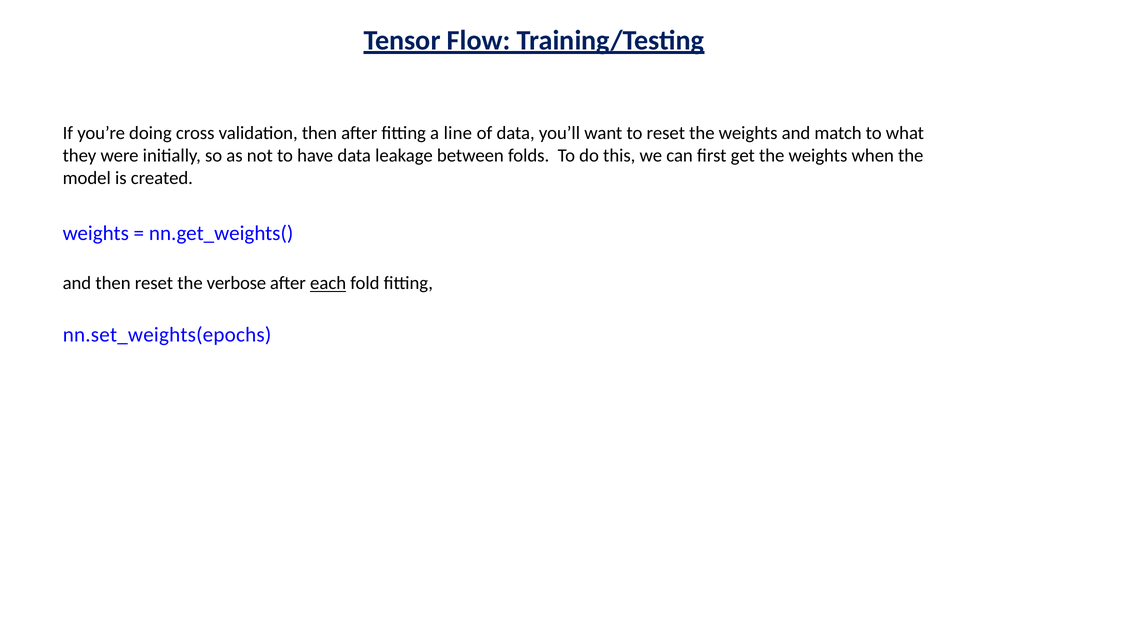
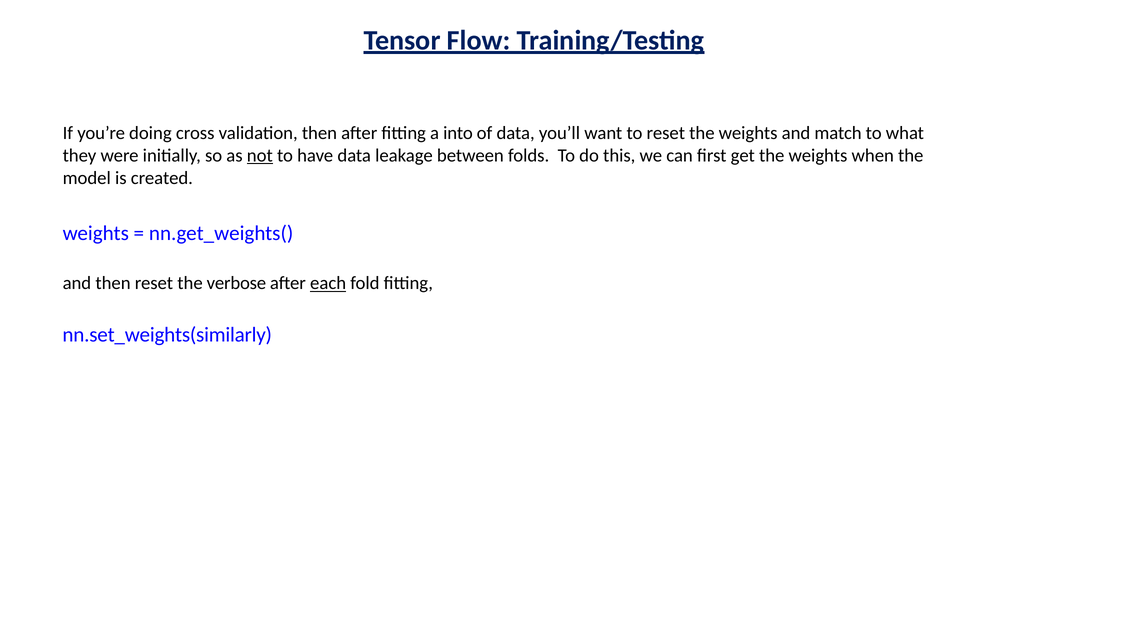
line: line -> into (458, 133)
not underline: none -> present (260, 155)
nn.set_weights(epochs: nn.set_weights(epochs -> nn.set_weights(similarly (167, 335)
